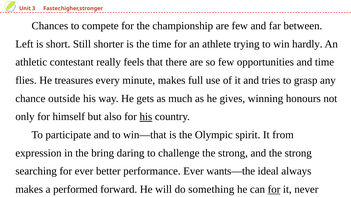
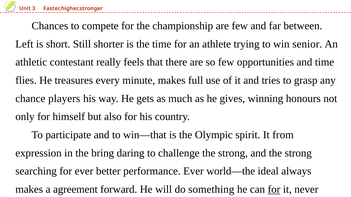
hardly: hardly -> senior (307, 44)
outside: outside -> players (64, 99)
his underline: present -> none (146, 117)
wants—the: wants—the -> world—the (231, 172)
performed: performed -> agreement (75, 190)
